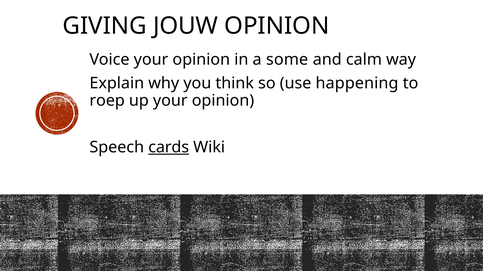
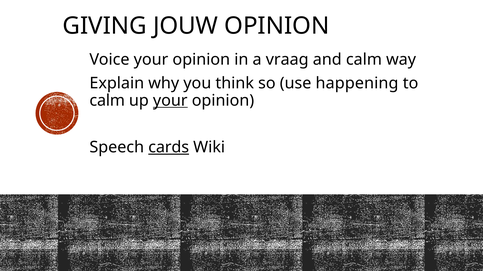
some: some -> vraag (287, 60)
roep: roep -> calm (107, 101)
your underline: none -> present (170, 101)
